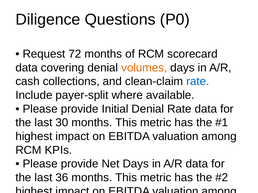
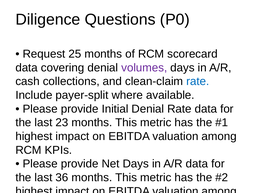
72: 72 -> 25 (75, 54)
volumes colour: orange -> purple (144, 68)
30: 30 -> 23 (62, 123)
